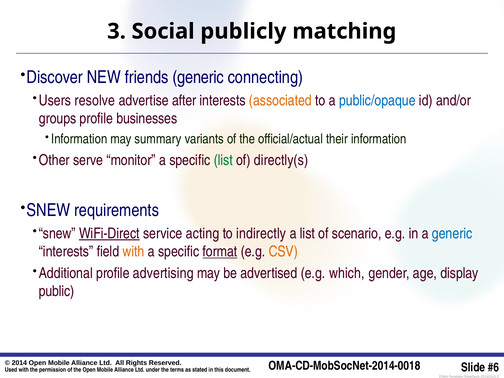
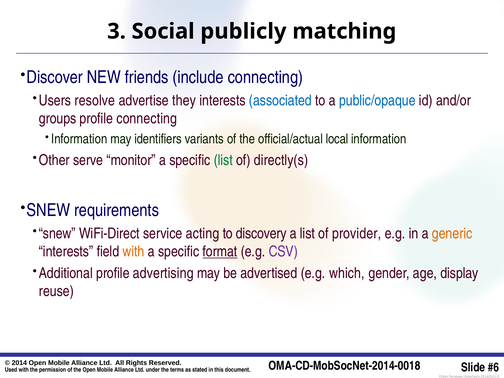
friends generic: generic -> include (198, 77)
after: after -> they (184, 101)
associated colour: orange -> blue (280, 101)
profile businesses: businesses -> connecting (147, 119)
summary: summary -> identifiers (158, 139)
their: their -> local (337, 139)
WiFi-Direct underline: present -> none (109, 233)
indirectly: indirectly -> discovery (261, 233)
scenario: scenario -> provider (357, 233)
generic colour: blue -> orange (452, 233)
CSV colour: orange -> purple (283, 252)
public: public -> reuse (56, 291)
